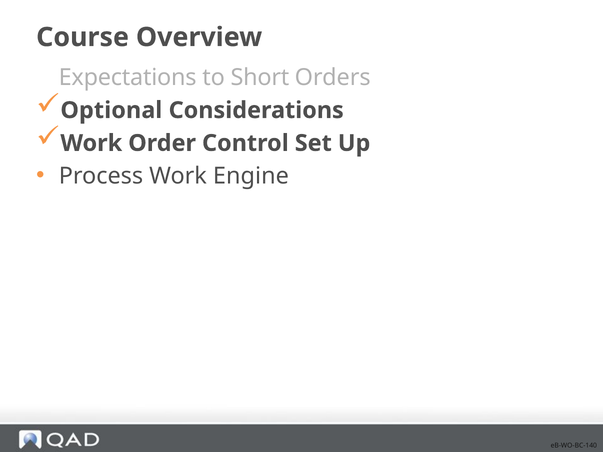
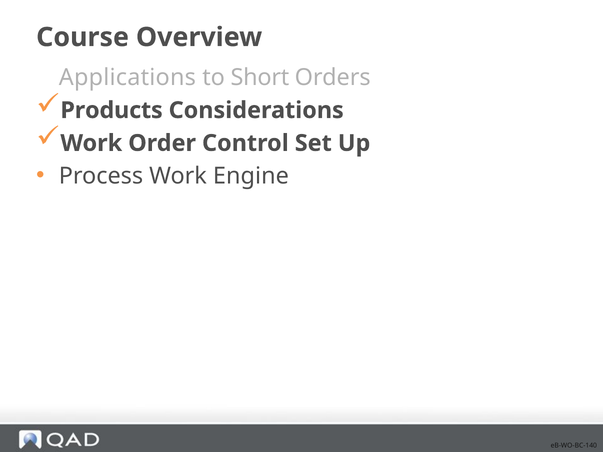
Expectations: Expectations -> Applications (127, 78)
Optional: Optional -> Products (112, 110)
